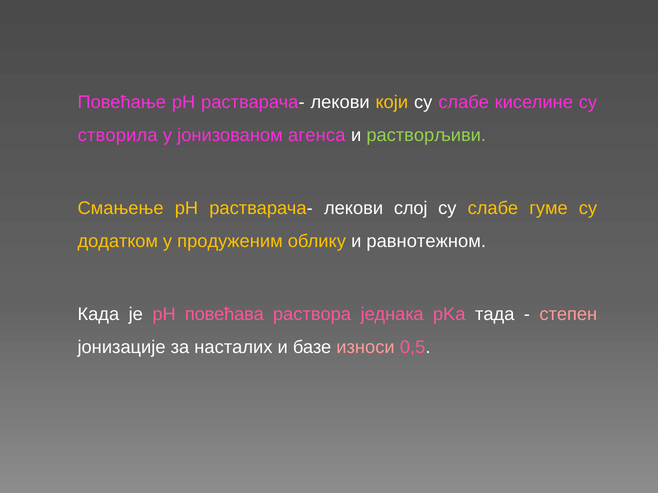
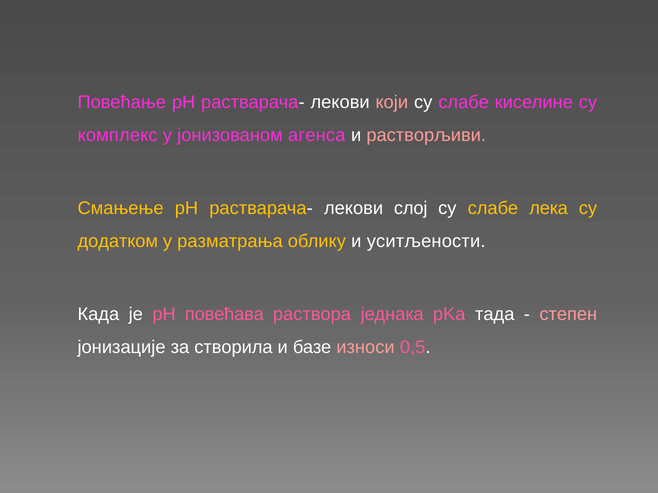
који colour: yellow -> pink (392, 102)
створила: створила -> комплекс (118, 135)
растворљиви colour: light green -> pink (426, 135)
гуме: гуме -> лека (549, 208)
продуженим: продуженим -> разматрања (230, 241)
равнотежном: равнотежном -> уситљености (426, 241)
насталих: насталих -> створила (233, 348)
